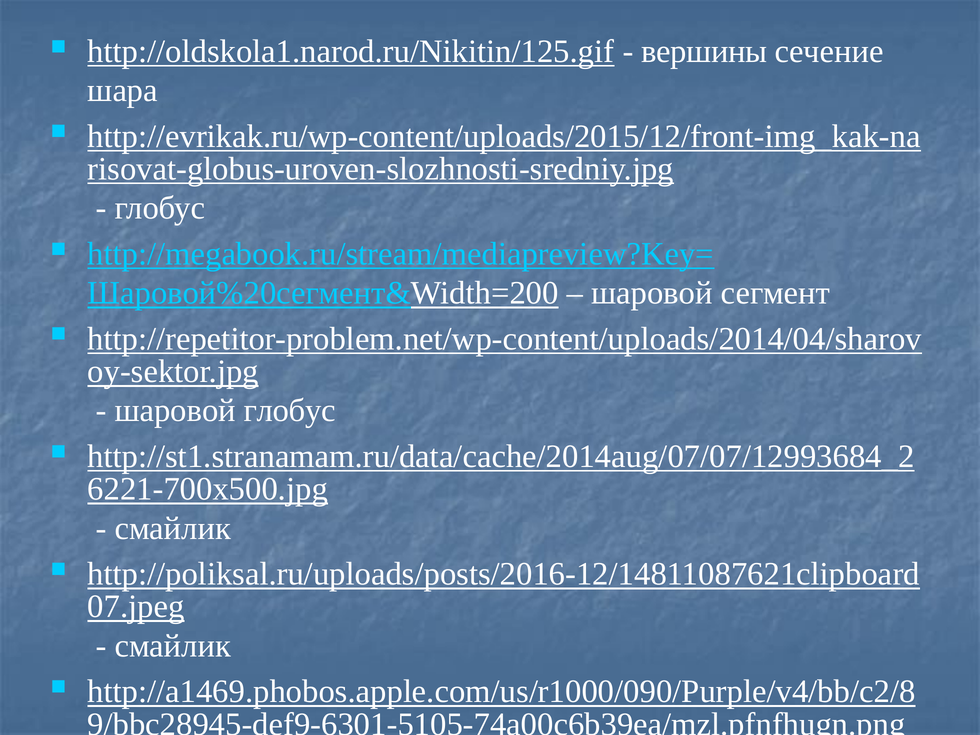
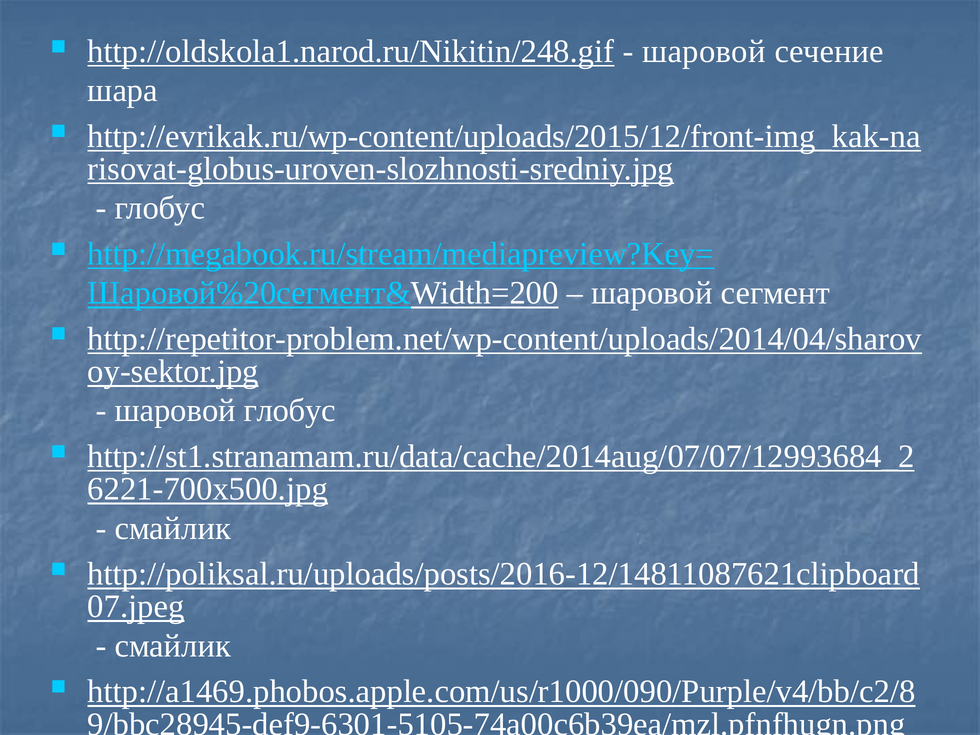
http://oldskola1.narod.ru/Nikitin/125.gif: http://oldskola1.narod.ru/Nikitin/125.gif -> http://oldskola1.narod.ru/Nikitin/248.gif (351, 51)
вершины: вершины -> шаровой (704, 51)
